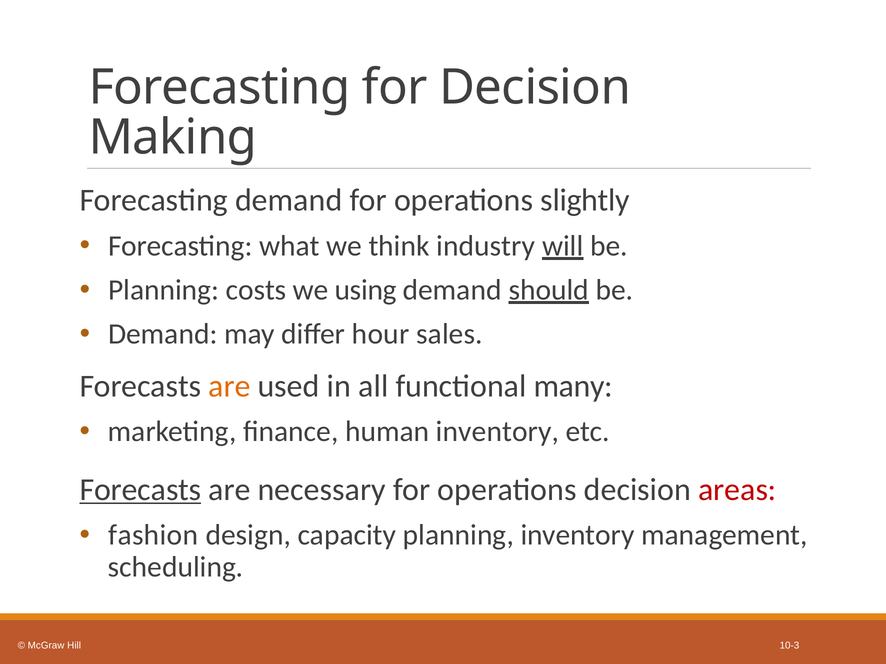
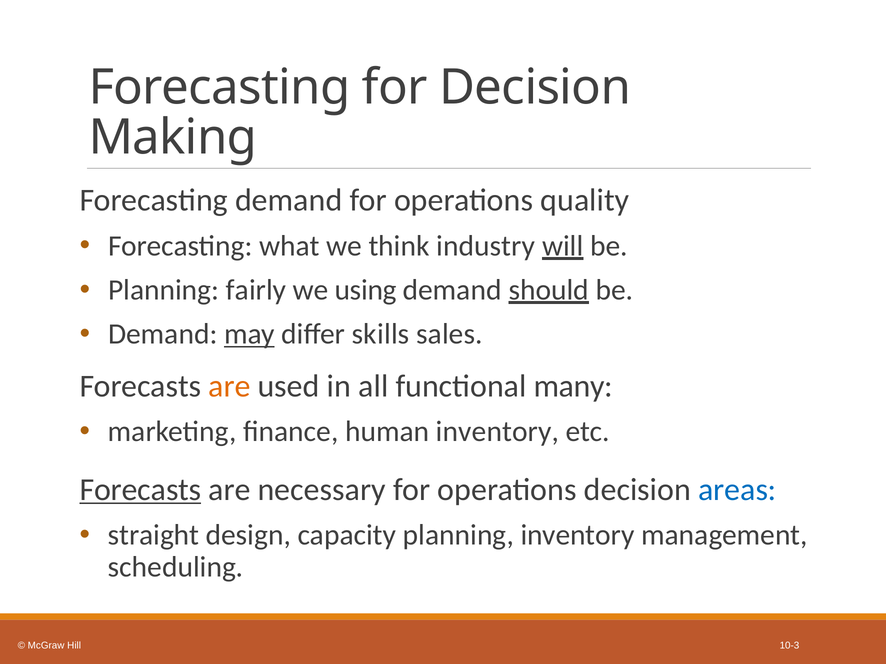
slightly: slightly -> quality (585, 200)
costs: costs -> fairly (256, 290)
may underline: none -> present (250, 334)
hour: hour -> skills (381, 334)
areas colour: red -> blue (737, 490)
fashion: fashion -> straight (153, 535)
